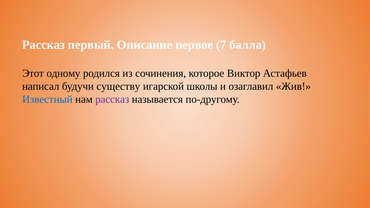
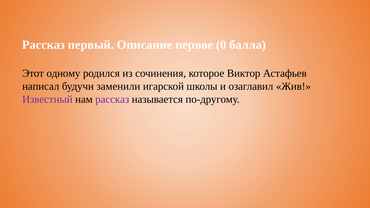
7: 7 -> 0 (221, 45)
существу: существу -> заменили (118, 86)
Известный colour: blue -> purple (47, 99)
